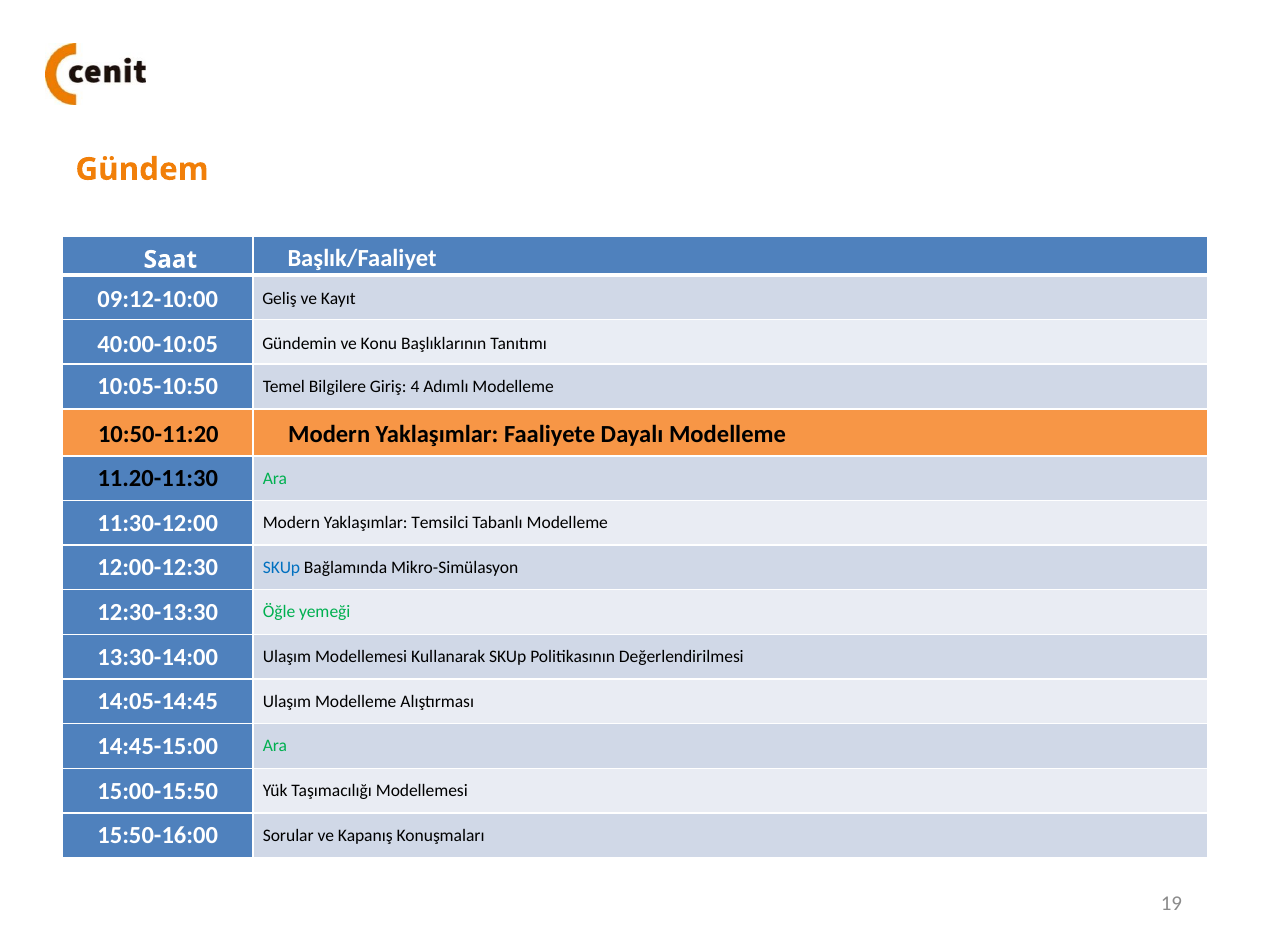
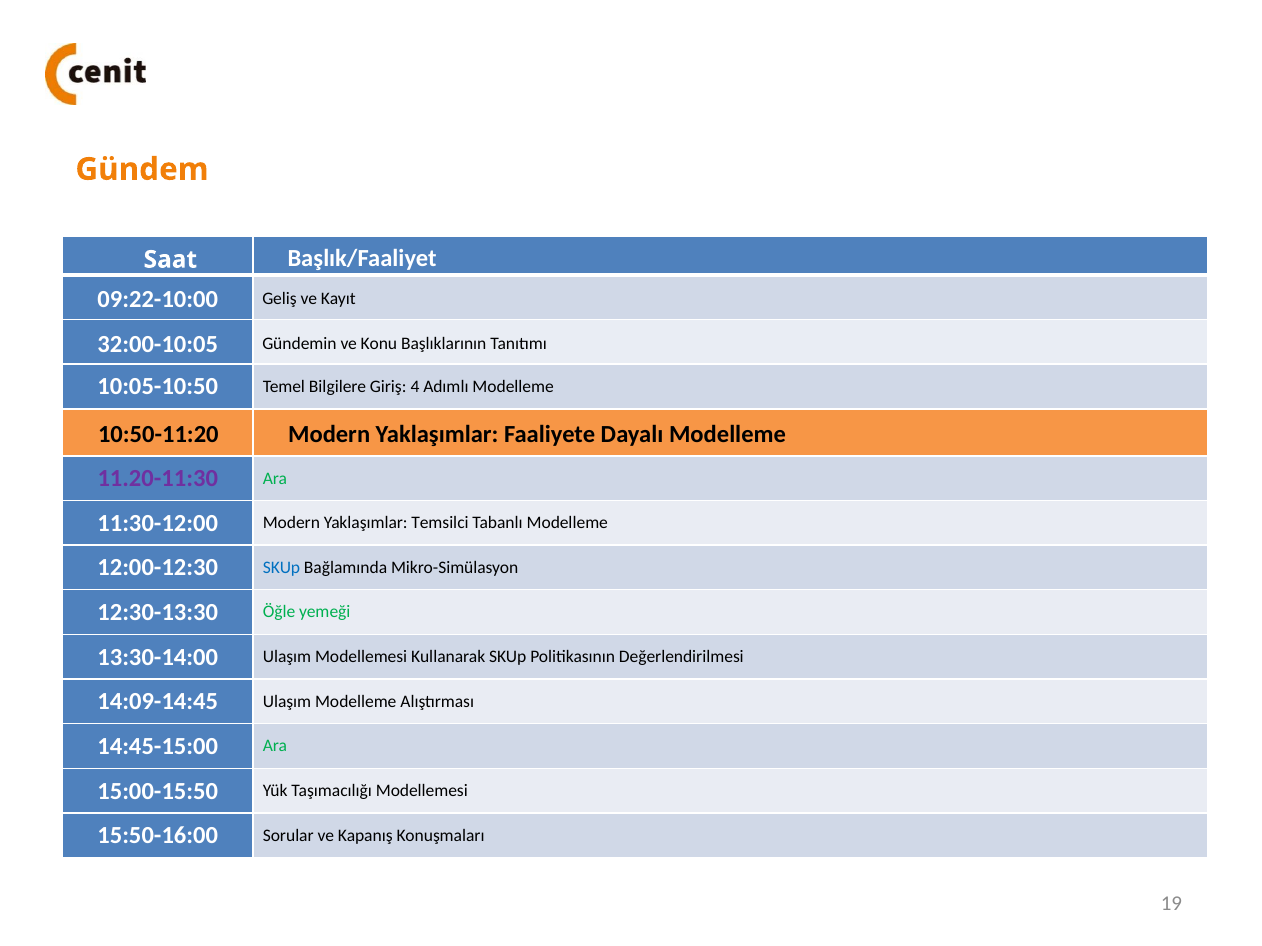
09:12-10:00: 09:12-10:00 -> 09:22-10:00 (158, 300)
40:00-10:05: 40:00-10:05 -> 32:00-10:05 (158, 345)
11.20-11:30 colour: black -> purple (158, 479)
14:05-14:45: 14:05-14:45 -> 14:09-14:45 (158, 702)
